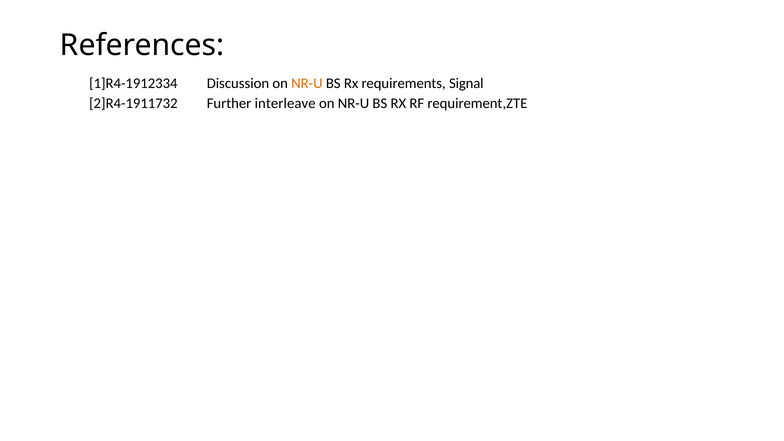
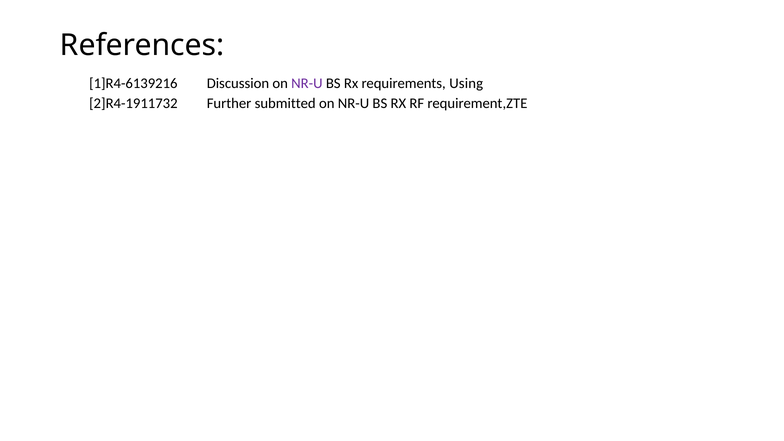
1]R4-1912334: 1]R4-1912334 -> 1]R4-6139216 (133, 83)
NR-U colour: orange -> purple (307, 83)
Signal: Signal -> Using (466, 83)
interleave: interleave -> submitted (285, 103)
